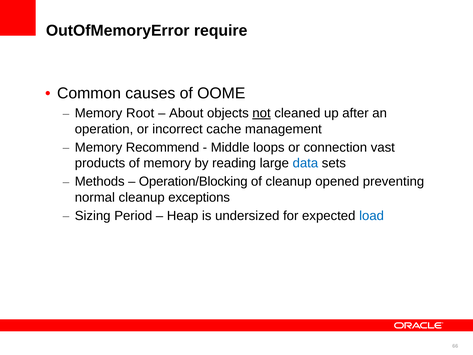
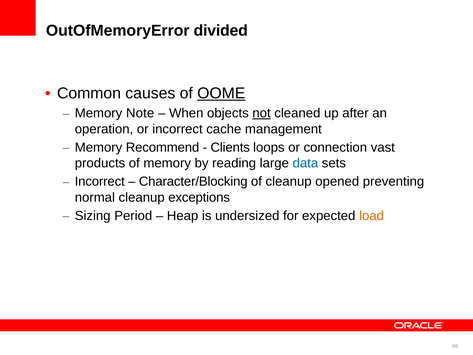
require: require -> divided (221, 31)
OOME underline: none -> present (221, 93)
Root: Root -> Note (140, 113)
About: About -> When (186, 113)
Middle: Middle -> Clients (230, 147)
Methods: Methods -> Incorrect (100, 181)
Operation/Blocking: Operation/Blocking -> Character/Blocking (193, 181)
load colour: blue -> orange (372, 216)
